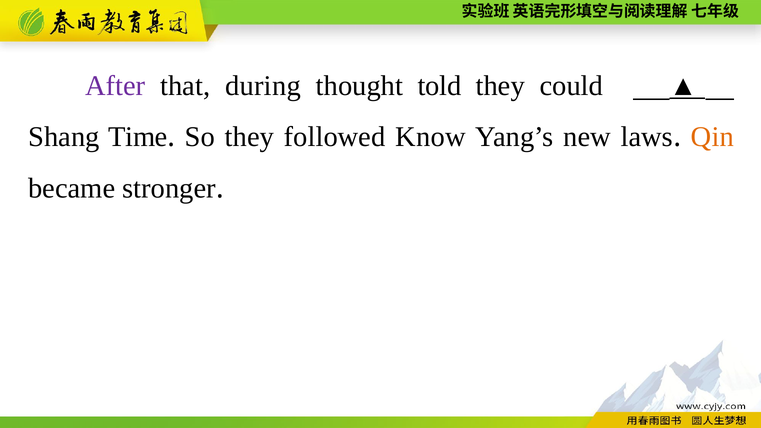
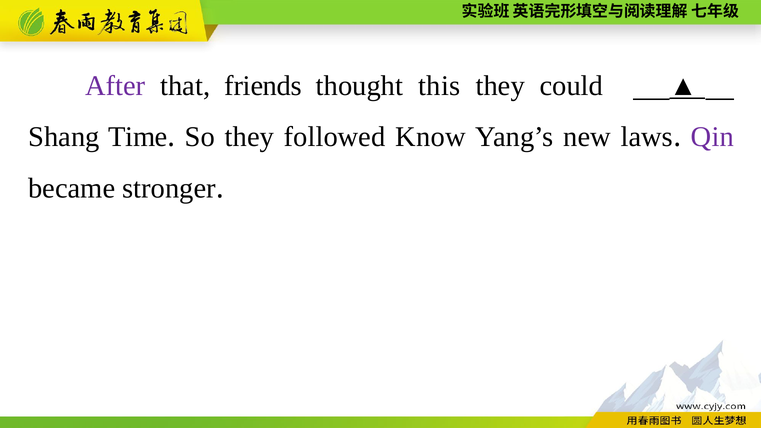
during: during -> friends (263, 86)
told: told -> this (439, 86)
Qin colour: orange -> purple (712, 137)
